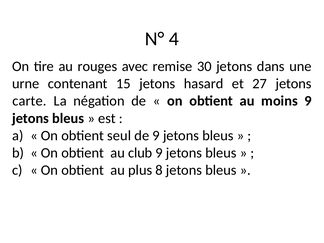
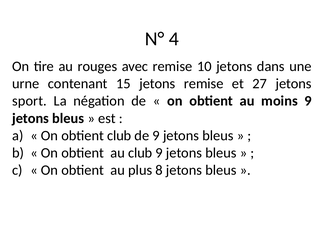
30: 30 -> 10 (204, 66)
jetons hasard: hasard -> remise (204, 84)
carte: carte -> sport (29, 101)
obtient seul: seul -> club (119, 136)
